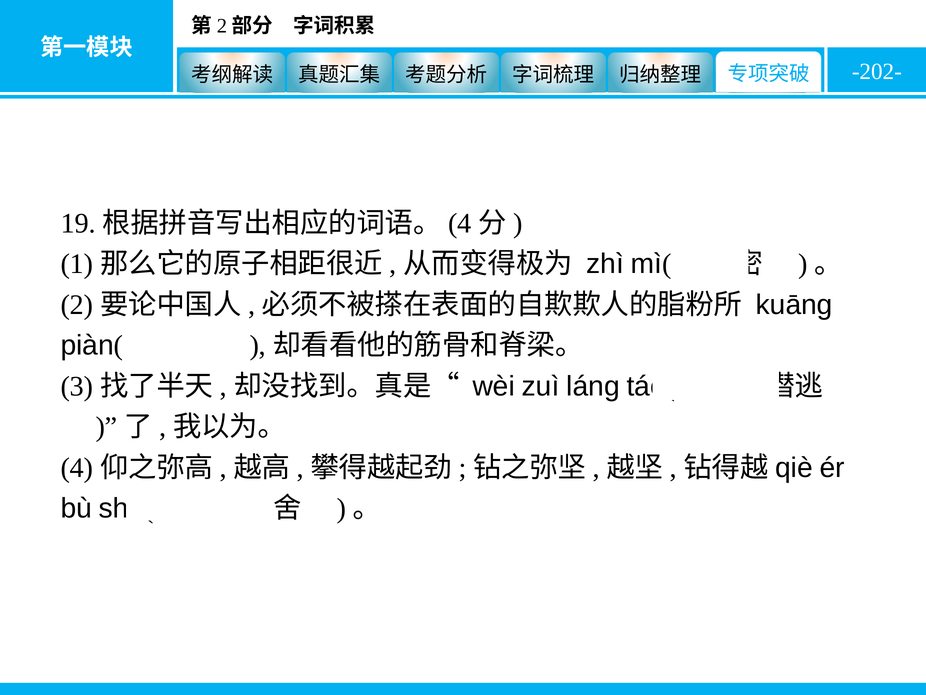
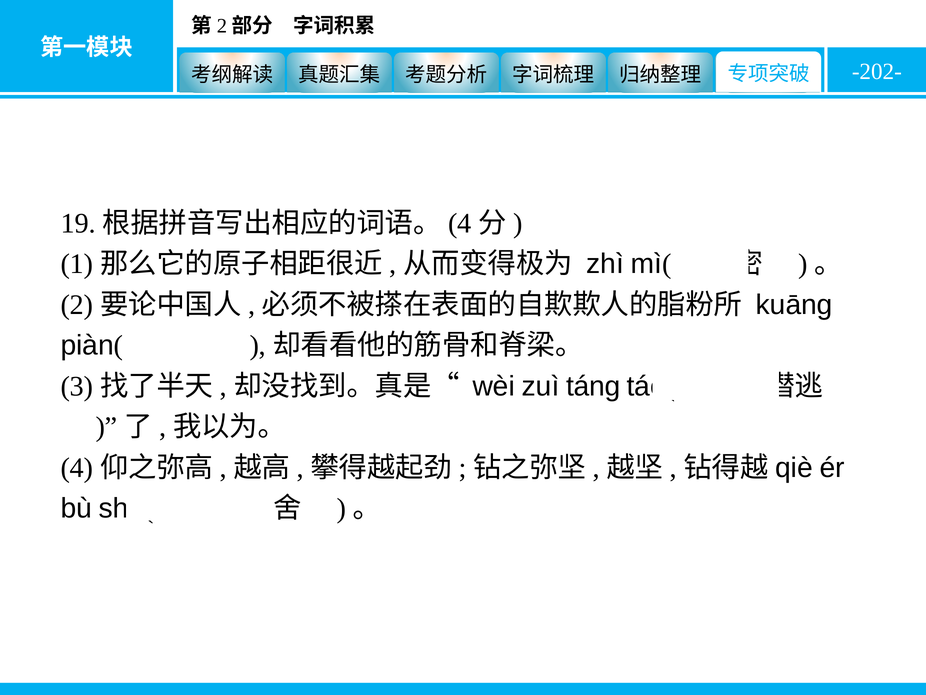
láng: láng -> táng (593, 386)
